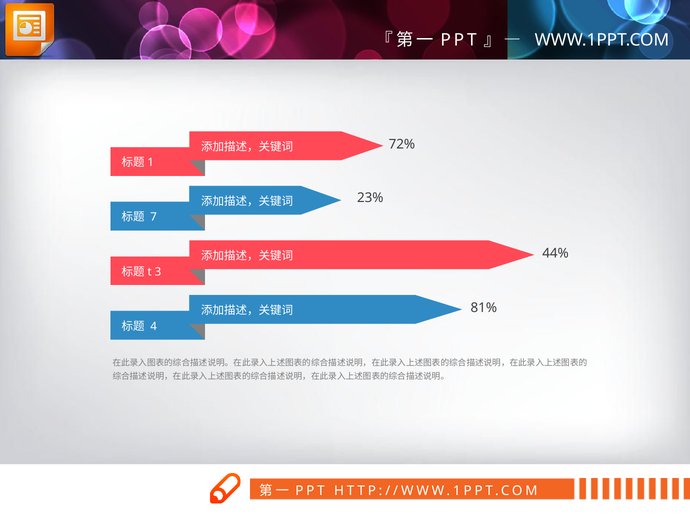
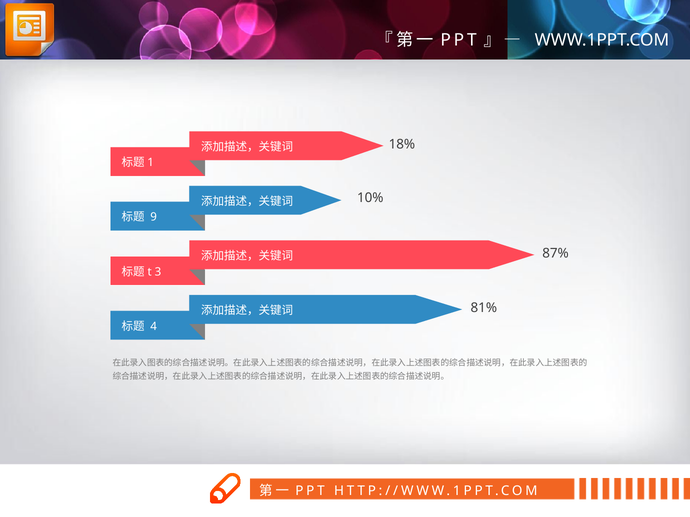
72%: 72% -> 18% (402, 144)
23%: 23% -> 10% (370, 198)
7: 7 -> 9 (154, 217)
44%: 44% -> 87% (556, 253)
